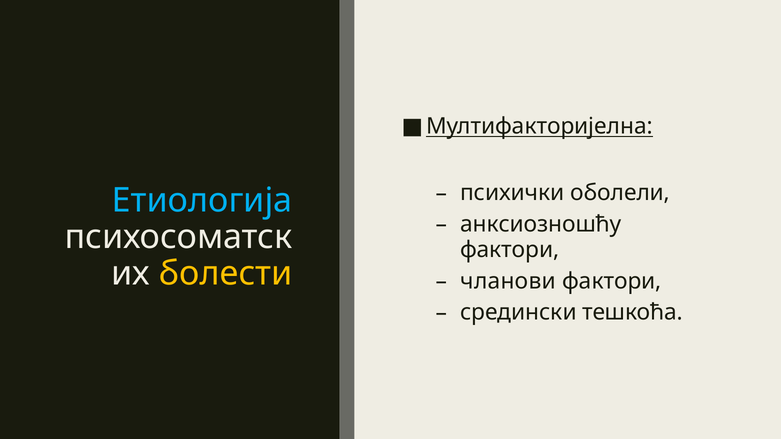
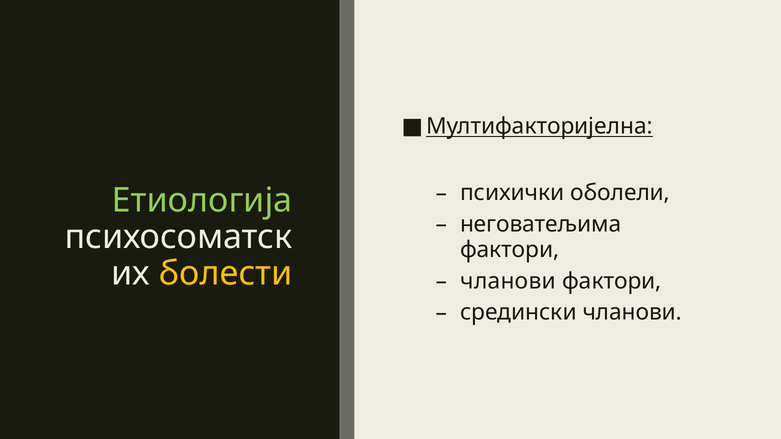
Етиологија colour: light blue -> light green (202, 201)
анксиозношћу: анксиозношћу -> неговатељима (541, 224)
средински тешкоћа: тешкоћа -> чланови (632, 313)
